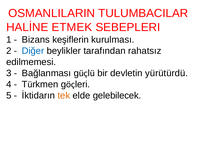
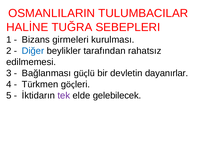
ETMEK: ETMEK -> TUĞRA (72, 27)
keşiflerin: keşiflerin -> girmeleri (71, 40)
yürütürdü: yürütürdü -> dayanırlar (167, 73)
tek colour: orange -> purple (64, 96)
